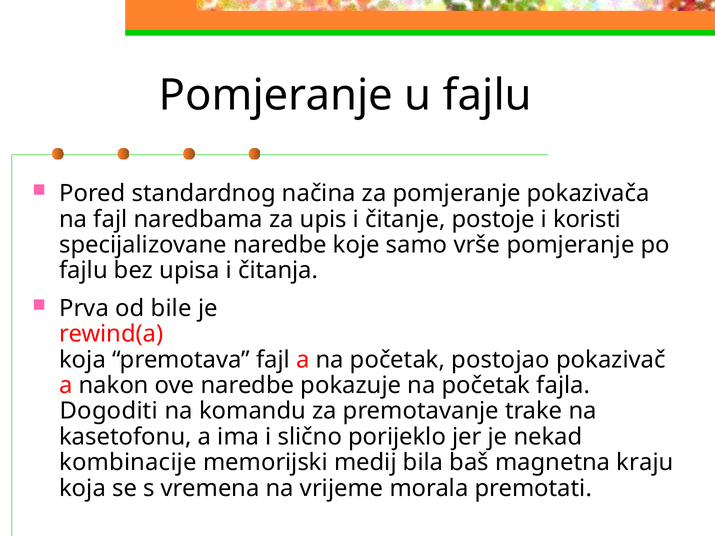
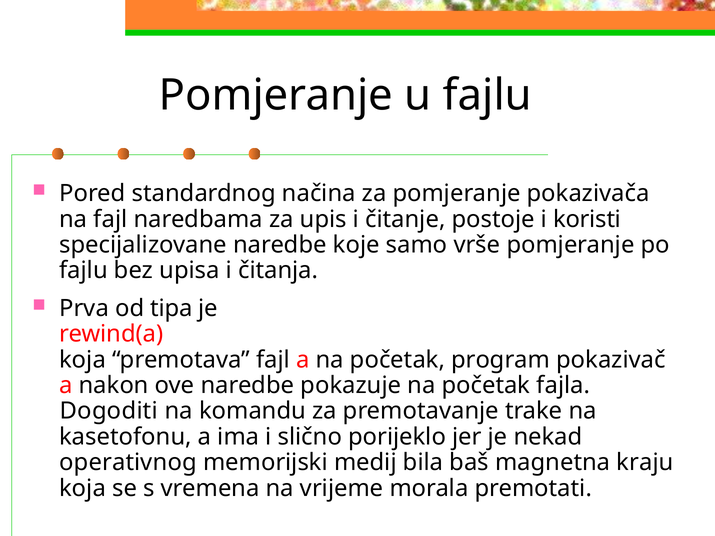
bile: bile -> tipa (171, 308)
postojao: postojao -> program (501, 360)
kombinacije: kombinacije -> operativnog (128, 463)
